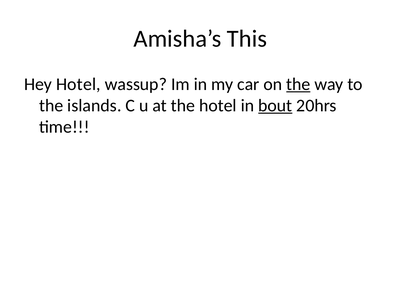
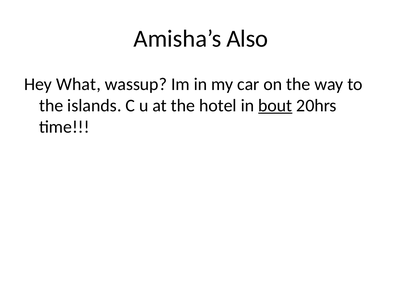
This: This -> Also (247, 39)
Hey Hotel: Hotel -> What (78, 84)
the underline: present -> none (298, 84)
